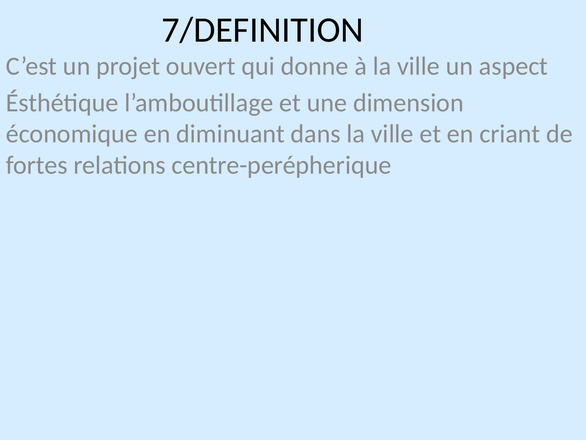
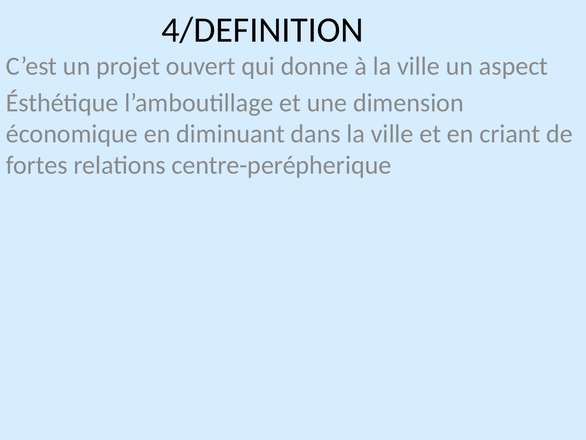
7/DEFINITION: 7/DEFINITION -> 4/DEFINITION (263, 30)
